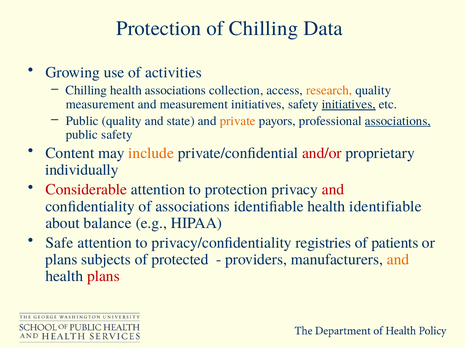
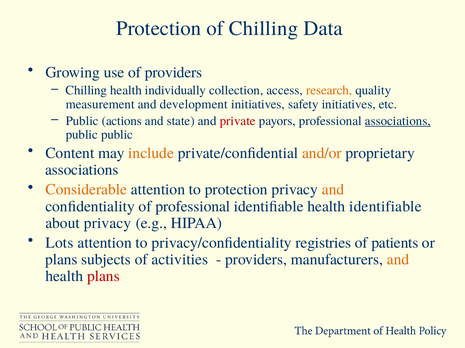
of activities: activities -> providers (174, 73)
health associations: associations -> individually (175, 91)
and measurement: measurement -> development (194, 104)
initiatives underline: present -> none (349, 104)
Public quality: quality -> actions (122, 121)
private colour: orange -> red (238, 121)
public safety: safety -> public (117, 135)
and/or colour: red -> orange (322, 153)
individually: individually -> associations (82, 170)
Considerable colour: red -> orange (86, 190)
and colour: red -> orange (333, 190)
of associations: associations -> professional (193, 207)
about balance: balance -> privacy (108, 223)
Safe: Safe -> Lots (59, 243)
protected: protected -> activities (180, 260)
